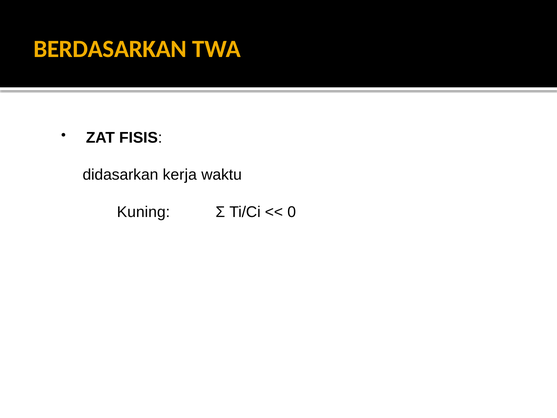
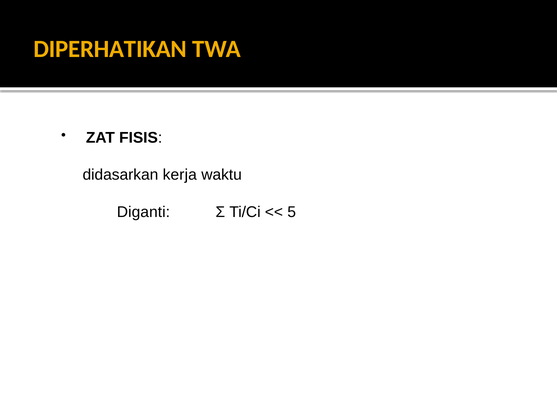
BERDASARKAN: BERDASARKAN -> DIPERHATIKAN (110, 49)
Kuning: Kuning -> Diganti (143, 212)
0: 0 -> 5 (292, 212)
